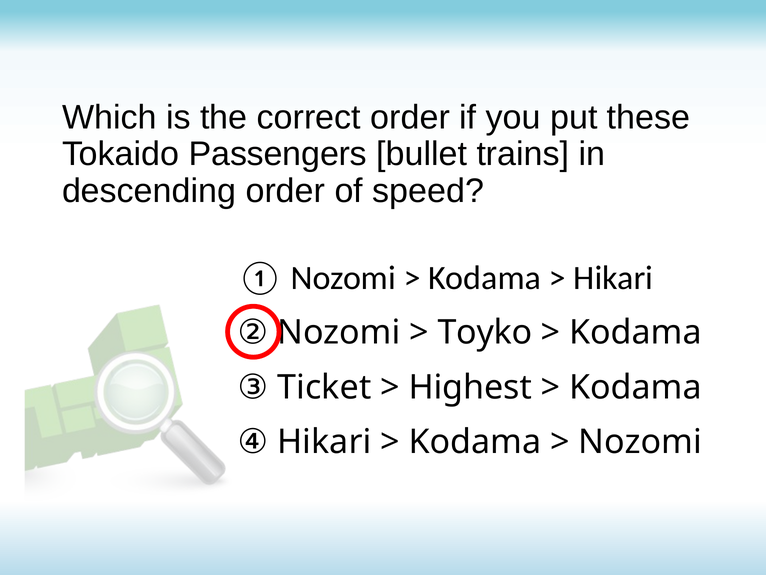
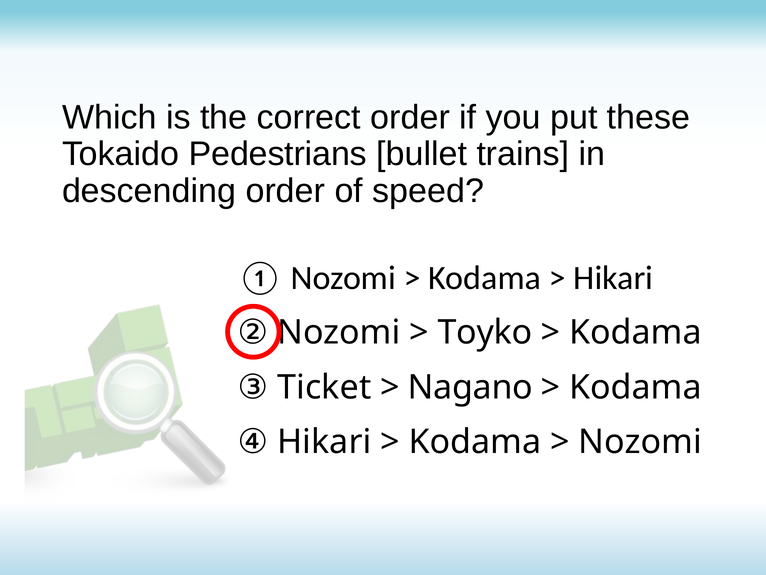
Passengers: Passengers -> Pedestrians (278, 154)
Highest: Highest -> Nagano (470, 387)
